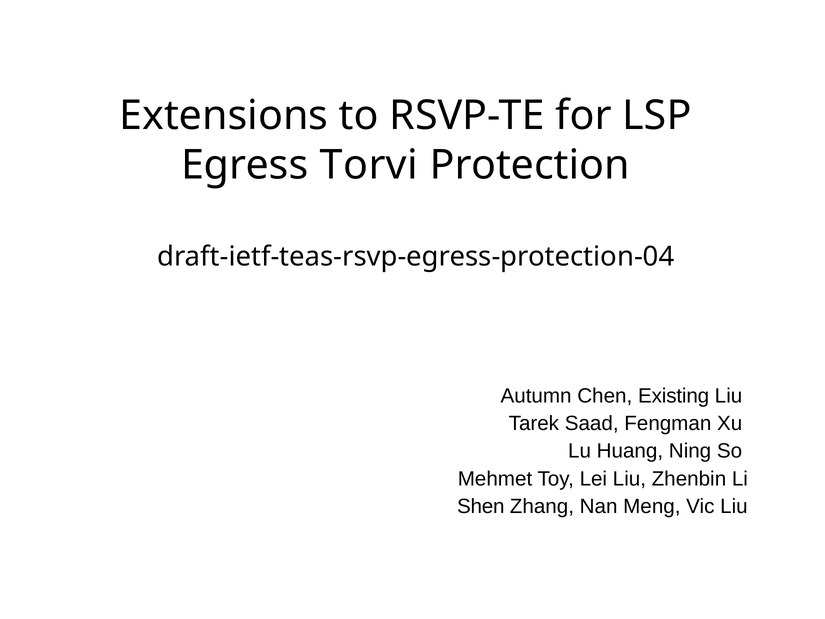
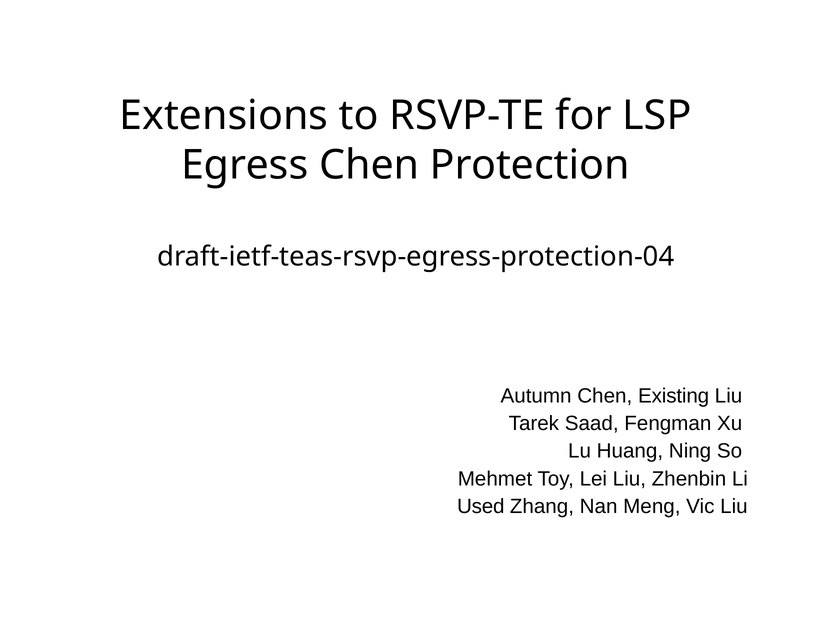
Egress Torvi: Torvi -> Chen (369, 165)
Shen: Shen -> Used (481, 506)
